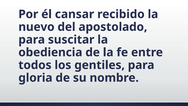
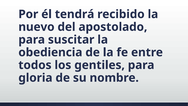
cansar: cansar -> tendrá (75, 14)
